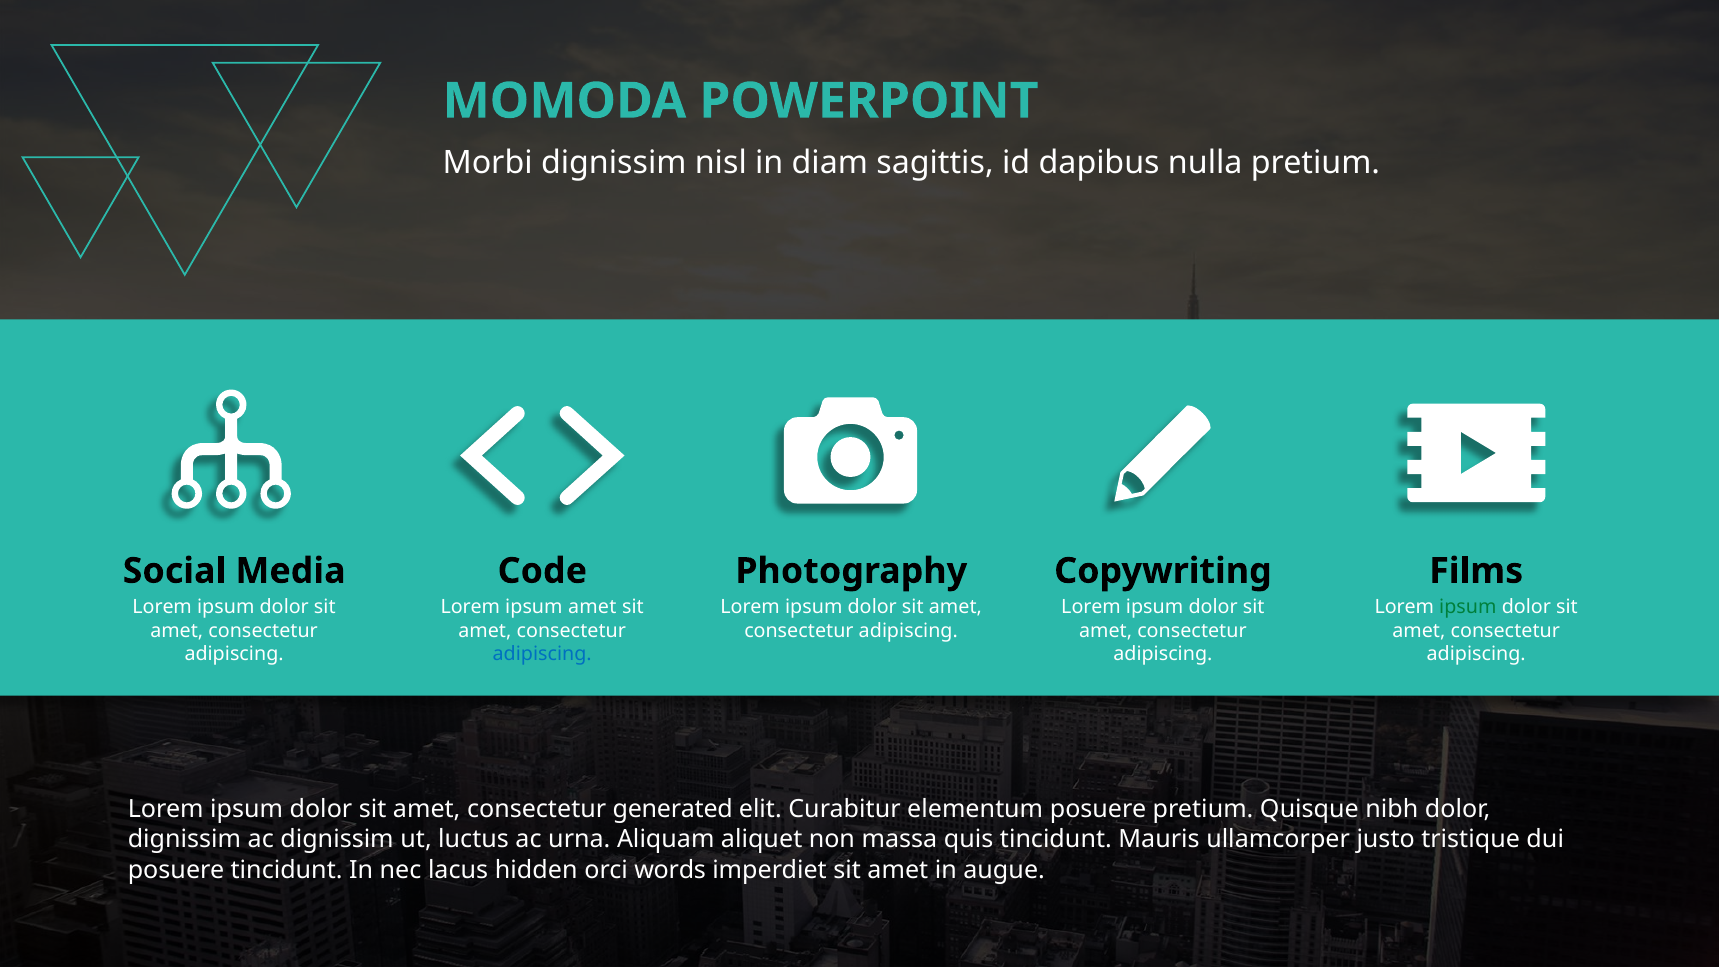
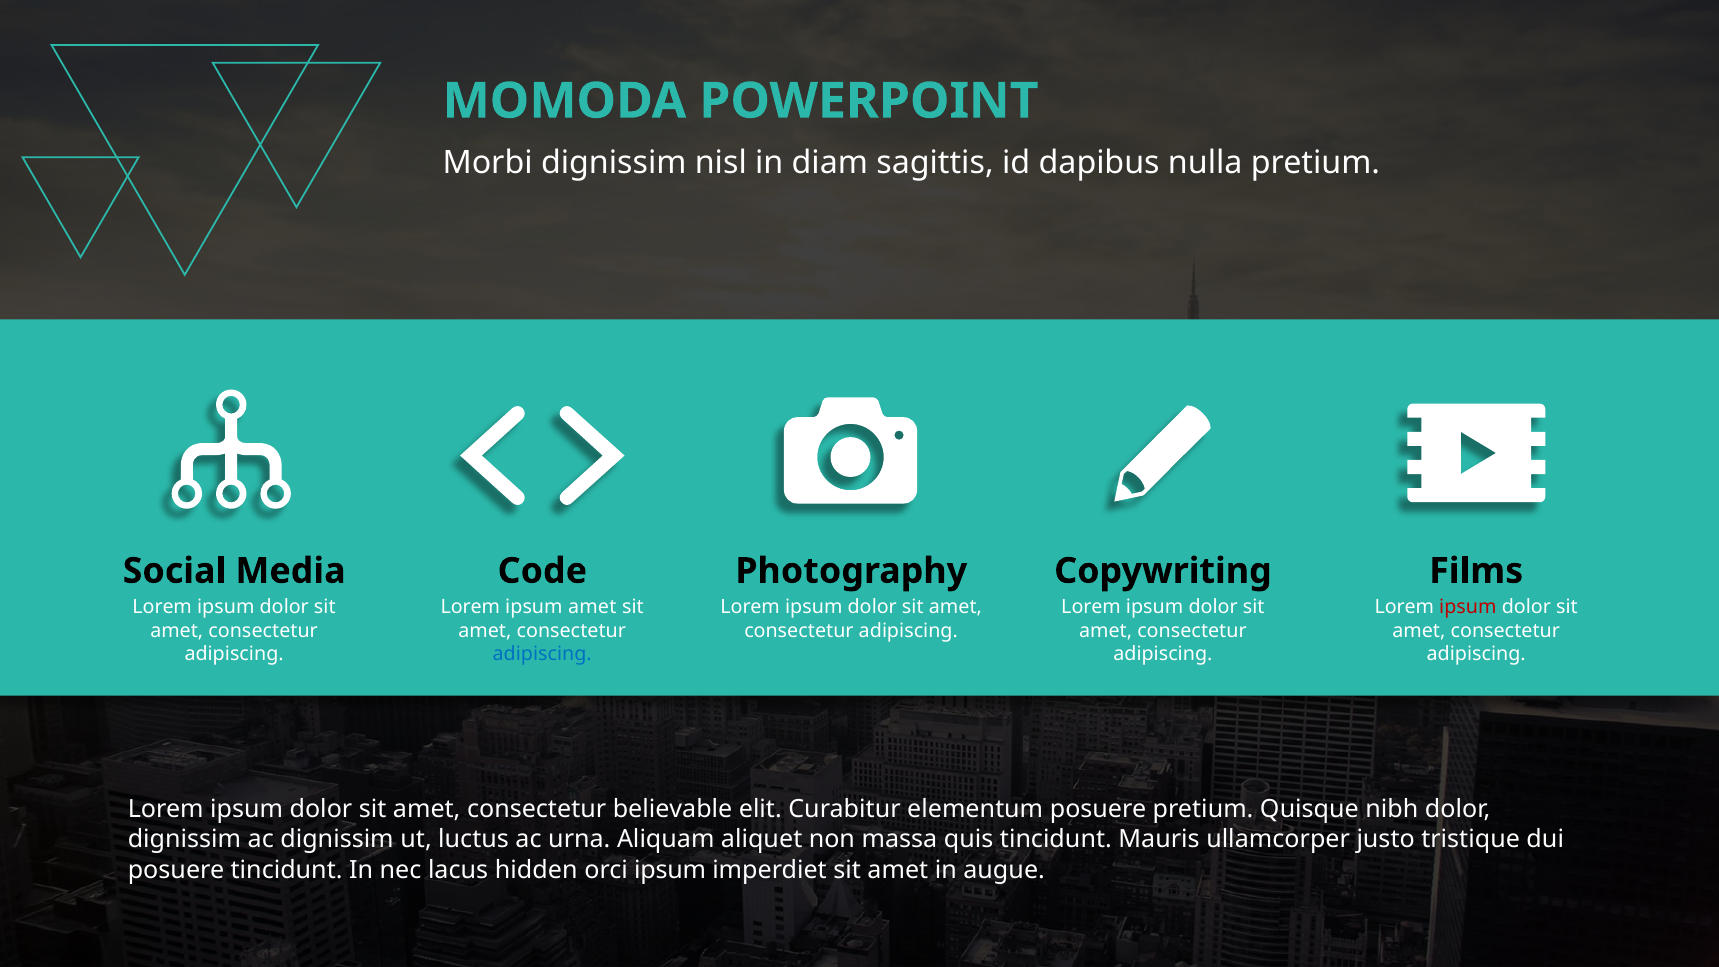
ipsum colour: green -> red (1468, 607)
generated: generated -> believable (673, 810)
orci words: words -> ipsum (670, 870)
